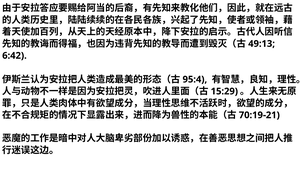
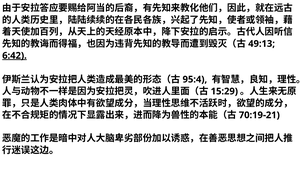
6:42 underline: none -> present (14, 56)
